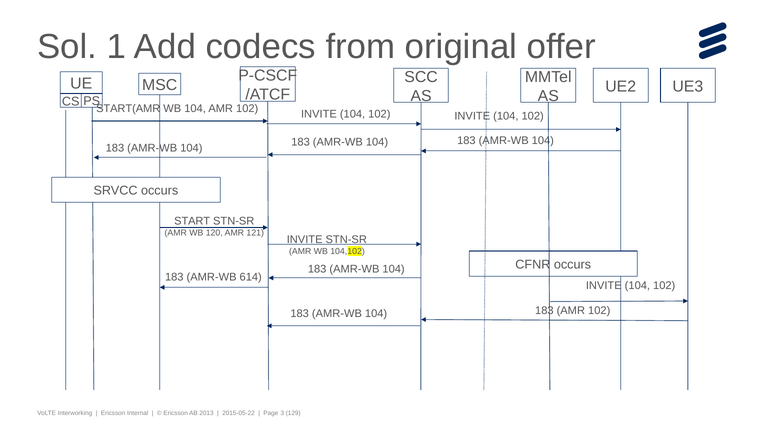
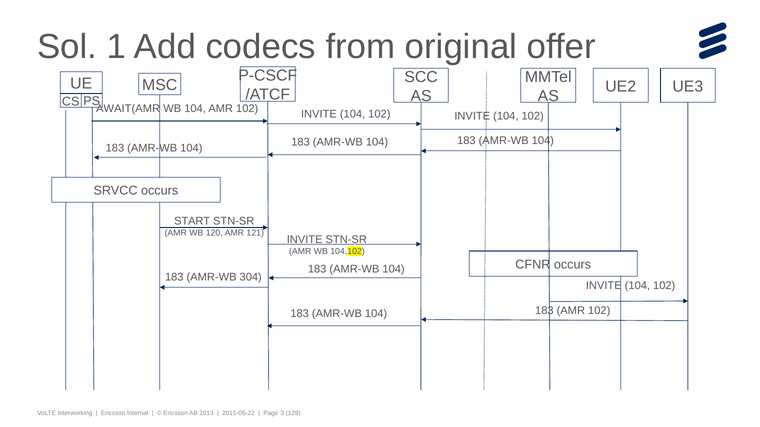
START(AMR: START(AMR -> AWAIT(AMR (128, 109)
614: 614 -> 304 (251, 277)
